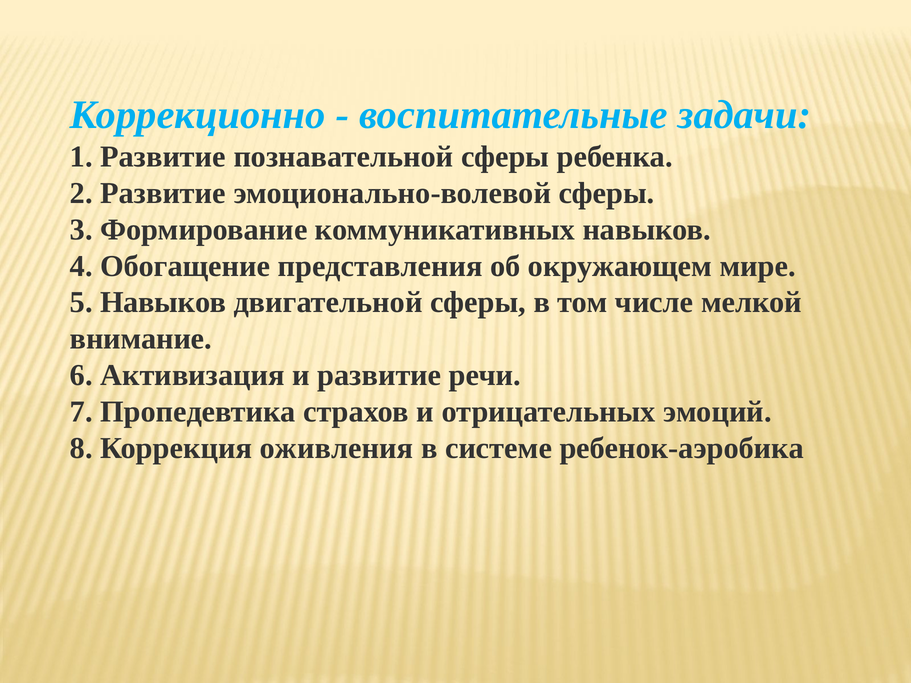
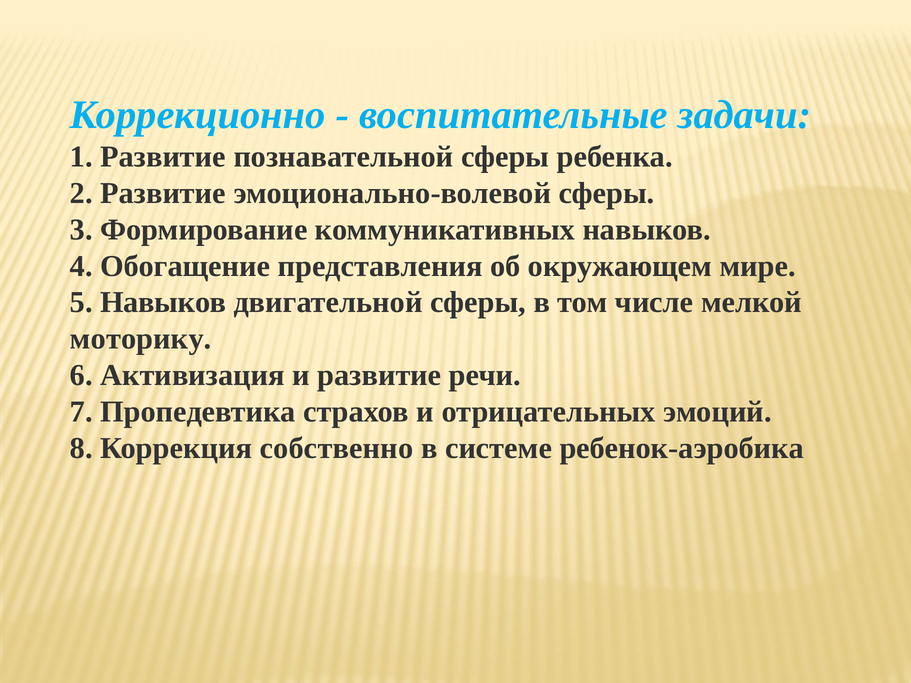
внимание: внимание -> моторику (141, 339)
оживления: оживления -> собственно (336, 448)
